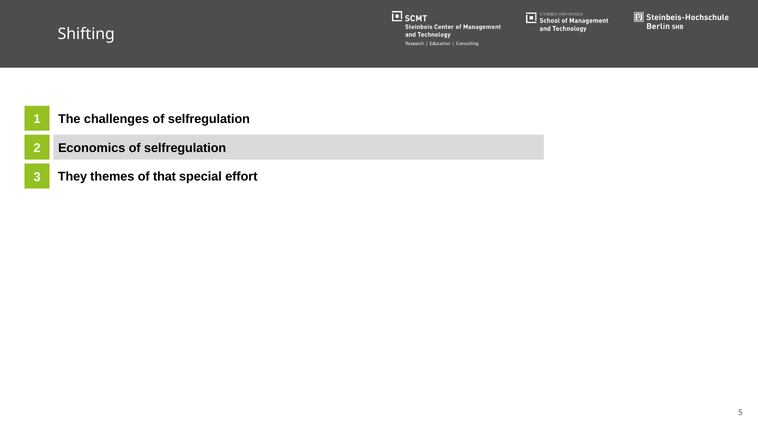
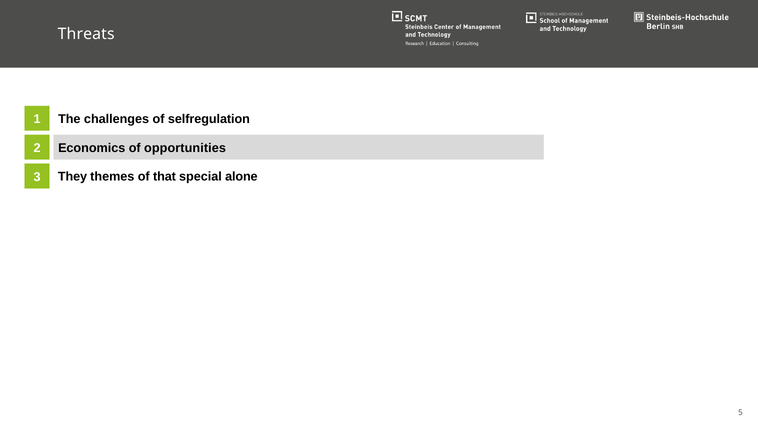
Shifting: Shifting -> Threats (86, 34)
Economics of selfregulation: selfregulation -> opportunities (185, 148)
effort: effort -> alone (241, 177)
